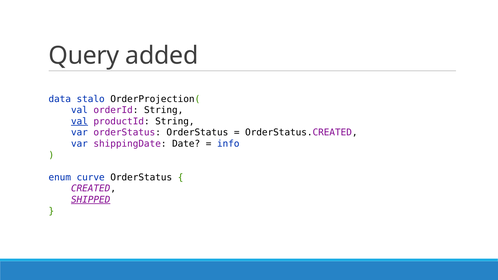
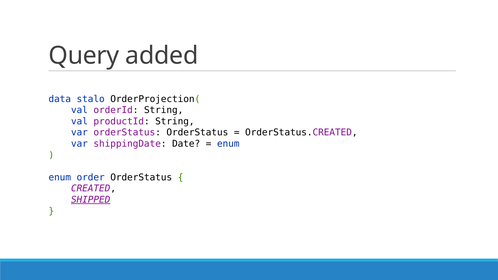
val underline: present -> none (79, 121)
info: info -> enum (228, 144)
curve: curve -> order (91, 177)
